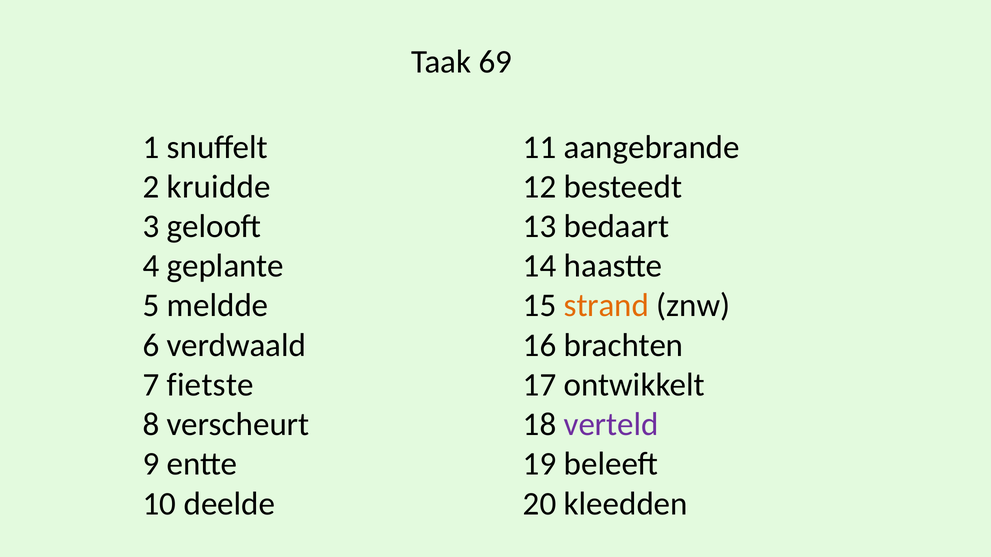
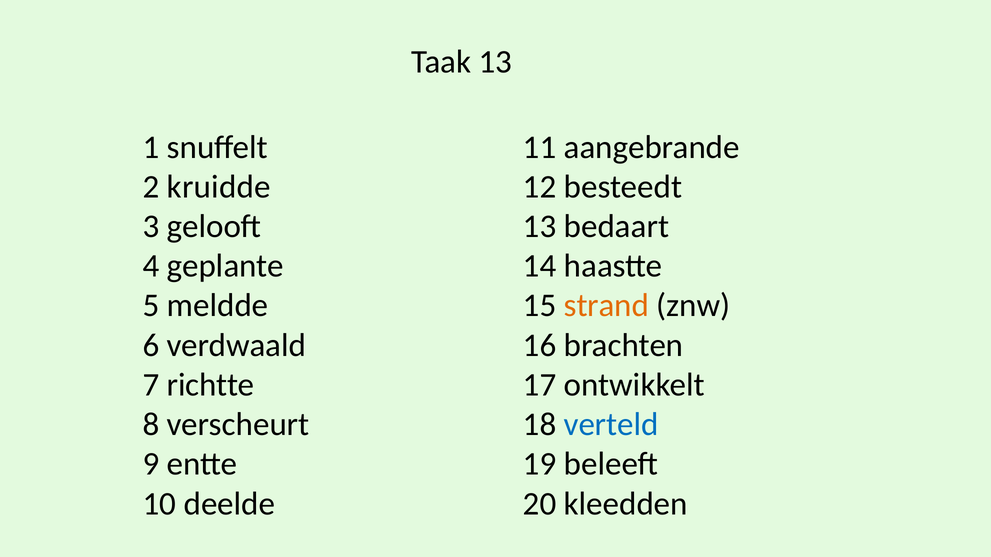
Taak 69: 69 -> 13 (495, 62)
fietste: fietste -> richtte (211, 385)
verteld colour: purple -> blue (611, 425)
